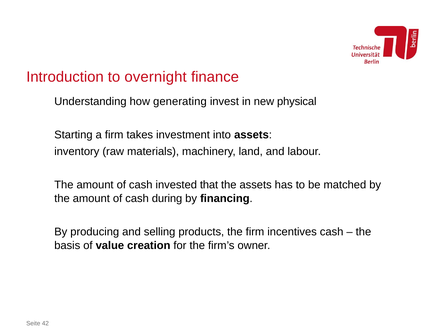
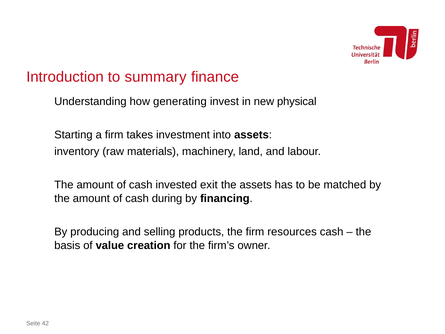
overnight: overnight -> summary (156, 77)
that: that -> exit (209, 185)
incentives: incentives -> resources (292, 232)
